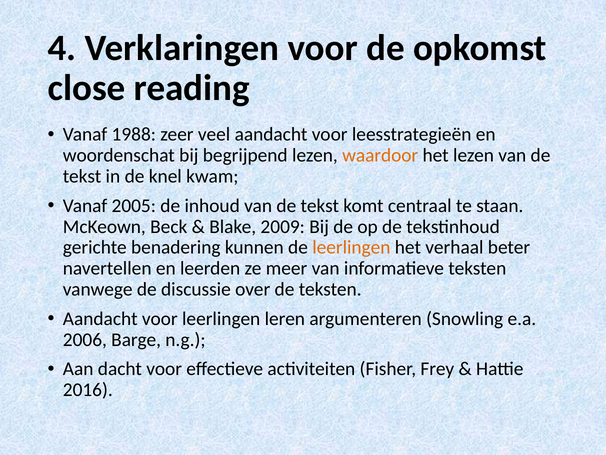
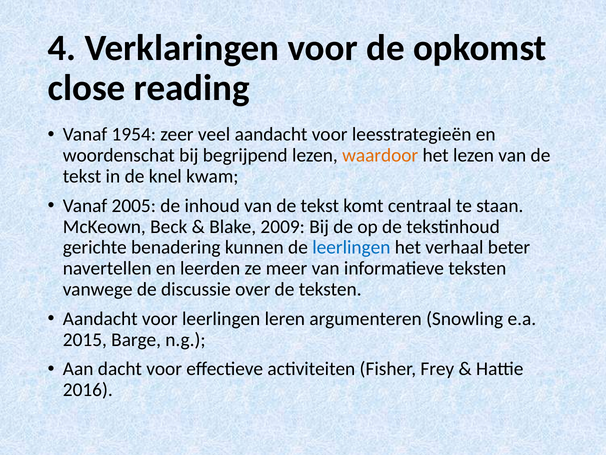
1988: 1988 -> 1954 (134, 134)
leerlingen colour: orange -> blue (351, 247)
2006: 2006 -> 2015 (85, 339)
